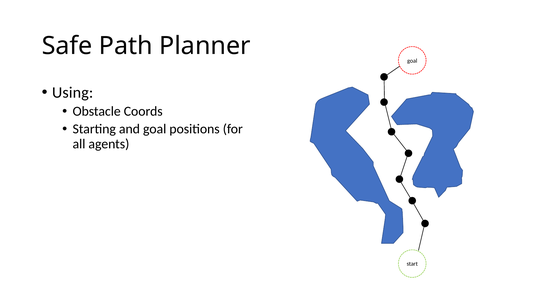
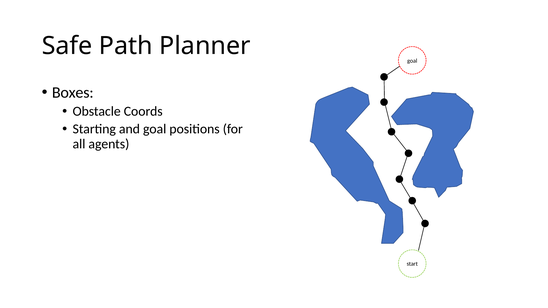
Using: Using -> Boxes (73, 93)
